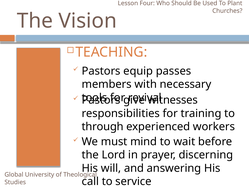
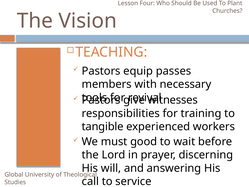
through: through -> tangible (103, 127)
mind: mind -> good (144, 141)
